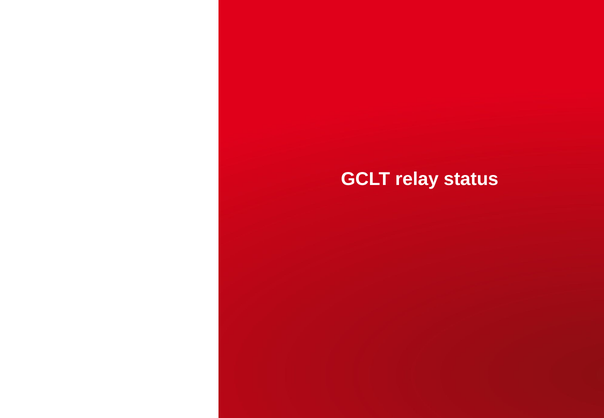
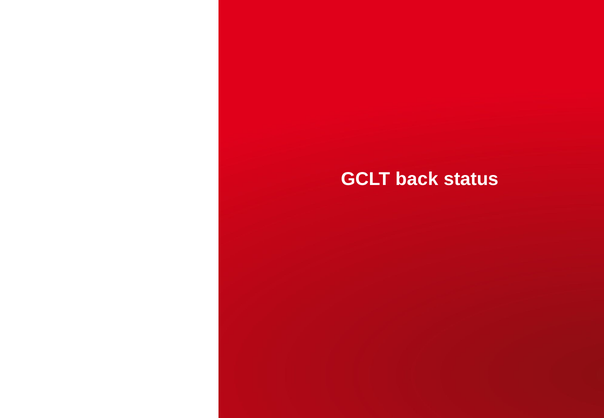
relay: relay -> back (417, 179)
